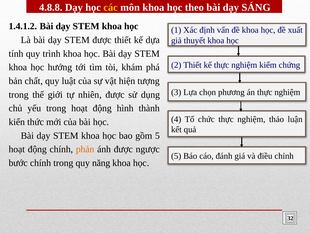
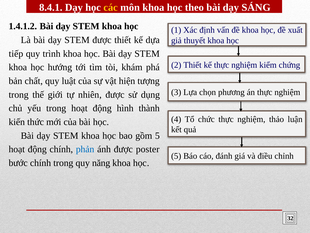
4.8.8: 4.8.8 -> 8.4.1 (51, 8)
tính: tính -> tiếp (16, 54)
phản colour: orange -> blue (85, 149)
ngược: ngược -> poster (148, 149)
